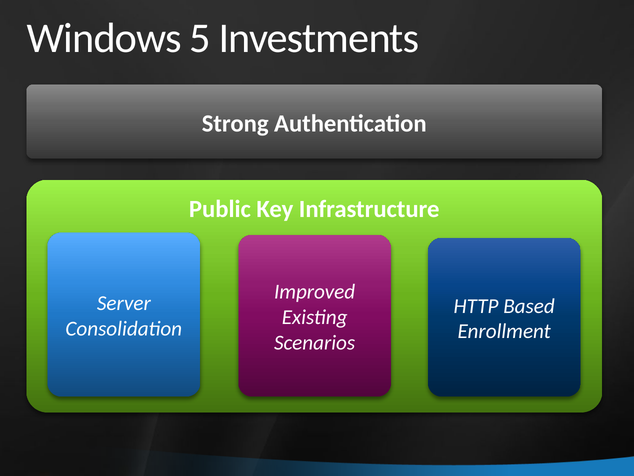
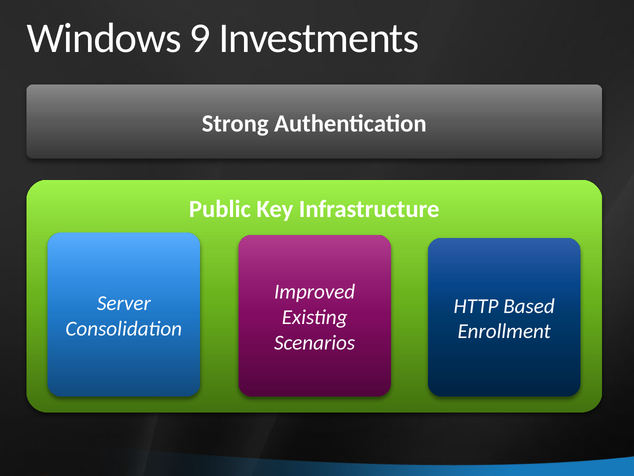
5: 5 -> 9 (200, 38)
